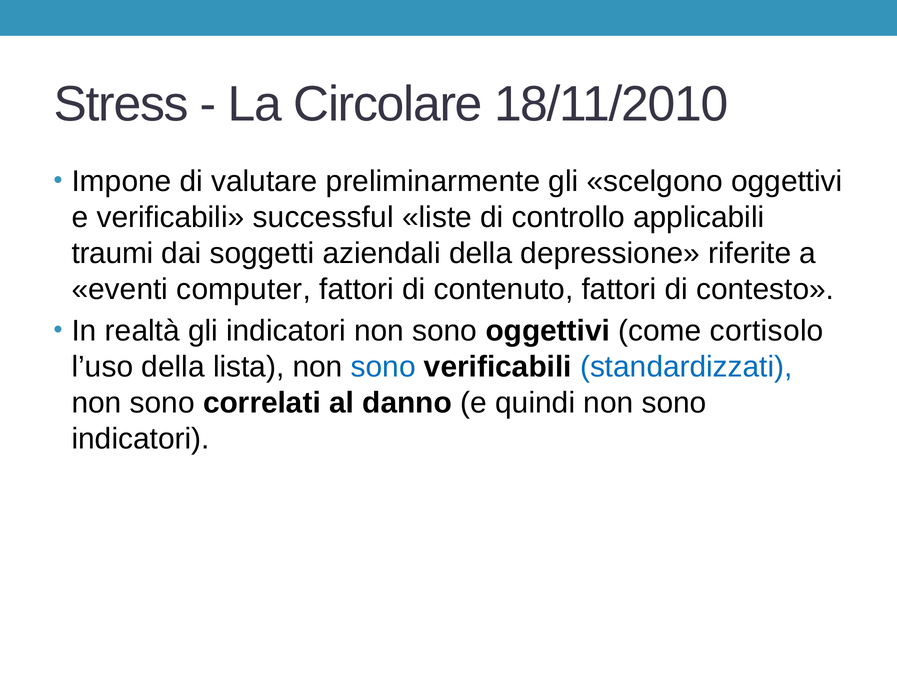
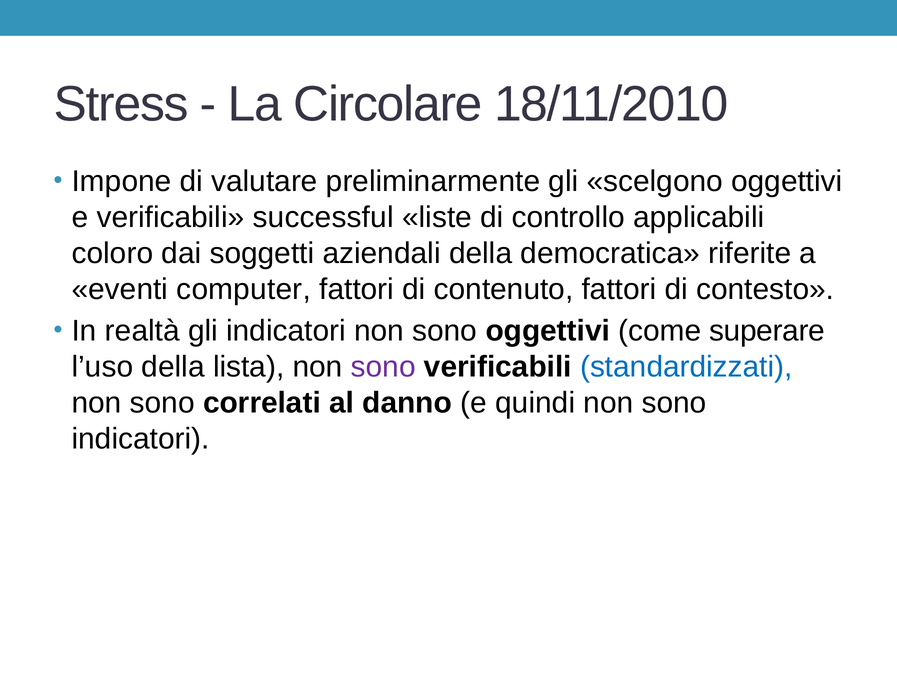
traumi: traumi -> coloro (112, 253)
depressione: depressione -> democratica (610, 253)
cortisolo: cortisolo -> superare (767, 331)
sono colour: blue -> purple (383, 367)
